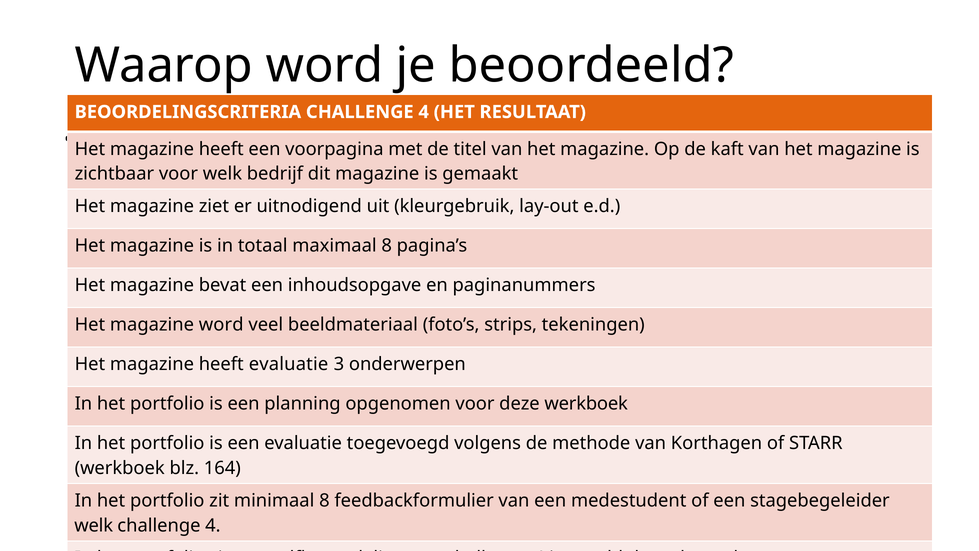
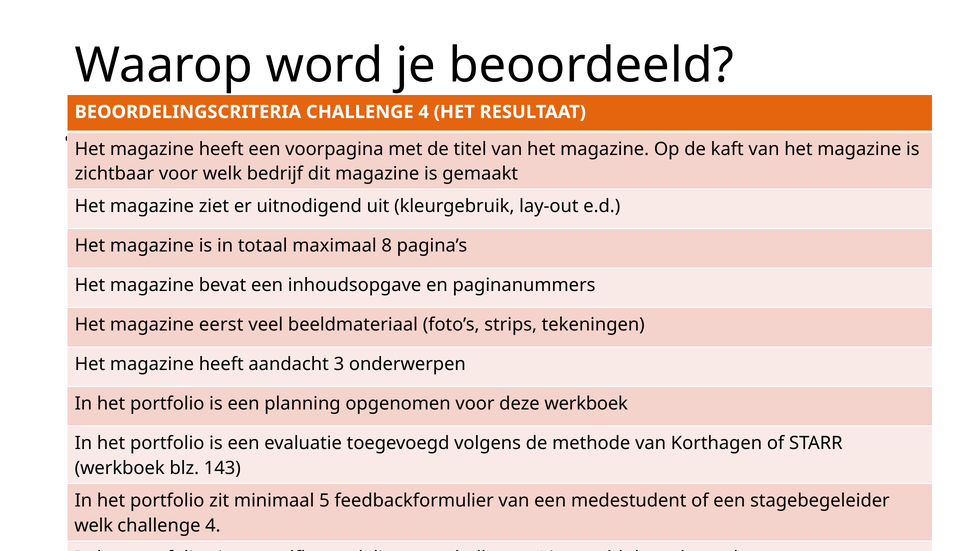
magazine word: word -> eerst (221, 325)
heeft evaluatie: evaluatie -> aandacht (289, 364)
164: 164 -> 143 (222, 468)
minimaal 8: 8 -> 5 (324, 500)
